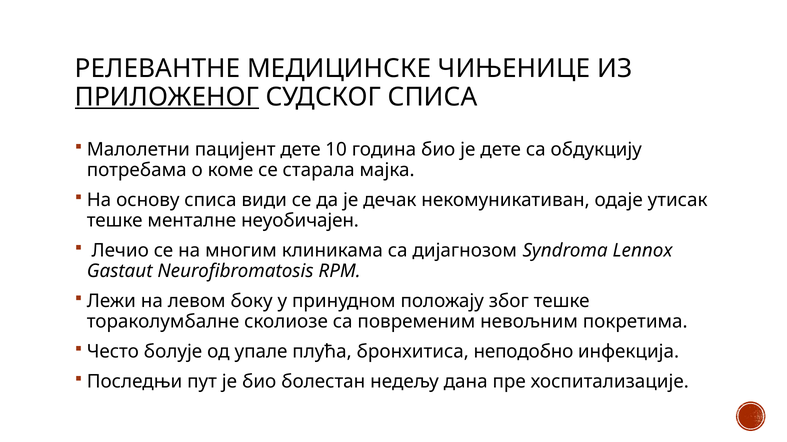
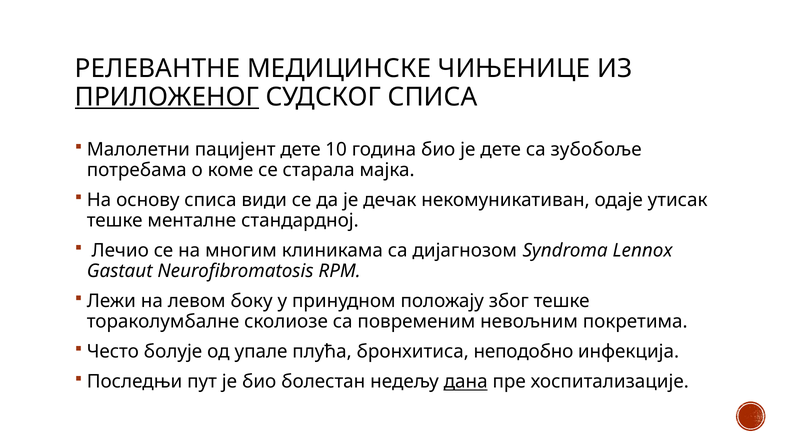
обдукцију: обдукцију -> зубобоље (596, 150)
неуобичајен: неуобичајен -> стандардној (300, 221)
дана underline: none -> present (466, 382)
